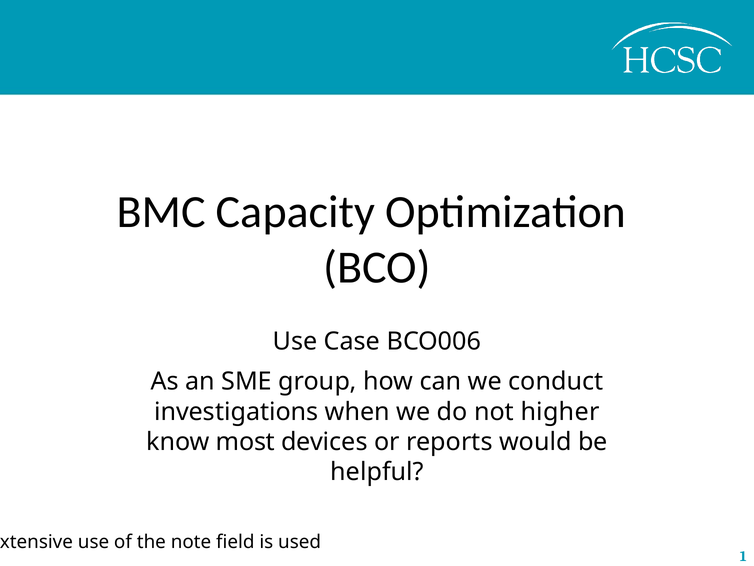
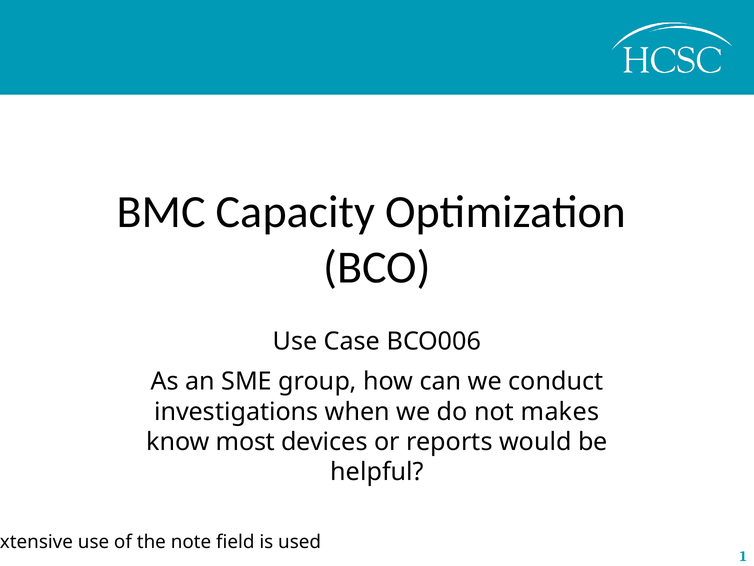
higher: higher -> makes (560, 411)
